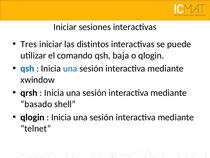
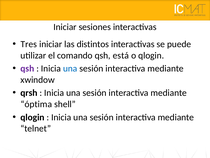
baja: baja -> está (121, 55)
qsh colour: blue -> purple (27, 68)
basado: basado -> óptima (36, 104)
